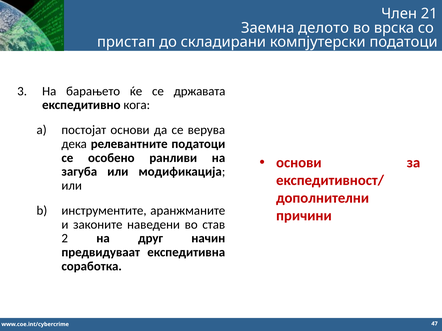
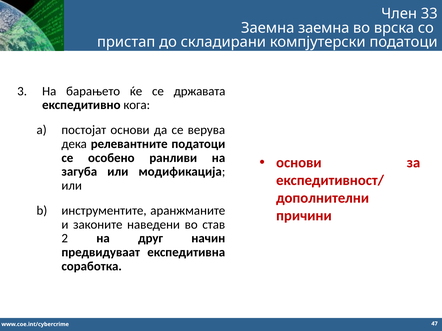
21: 21 -> 33 (429, 14)
Заемна делото: делото -> заемна (324, 28)
